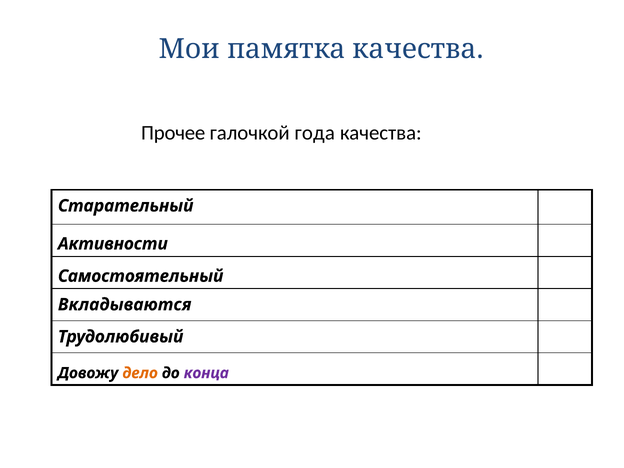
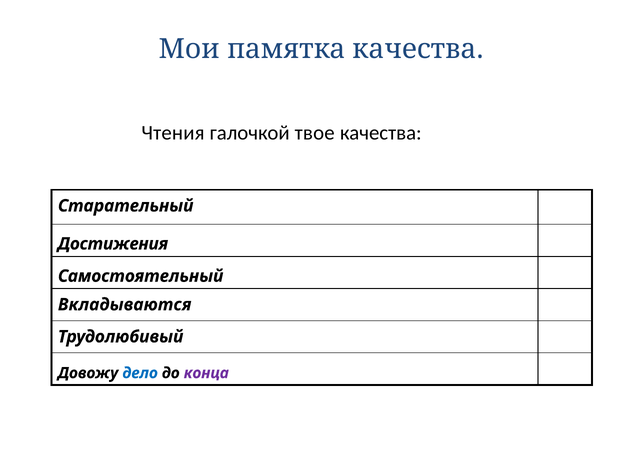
Прочее: Прочее -> Чтения (173, 133)
года: года -> твое (315, 133)
Активности: Активности -> Достижения (113, 244)
дело colour: orange -> blue (140, 373)
